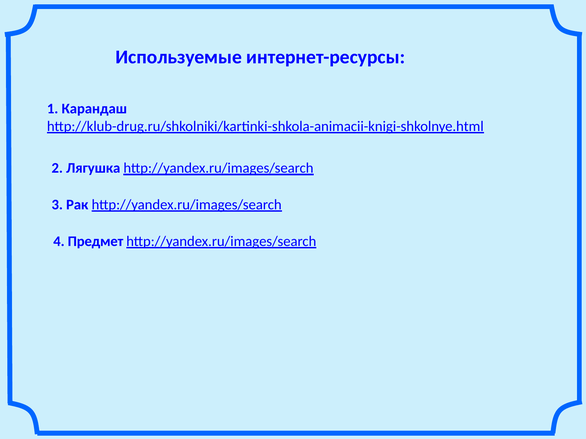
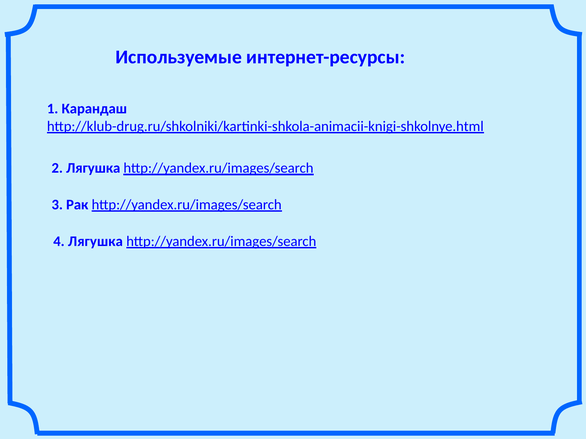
4 Предмет: Предмет -> Лягушка (95, 242)
